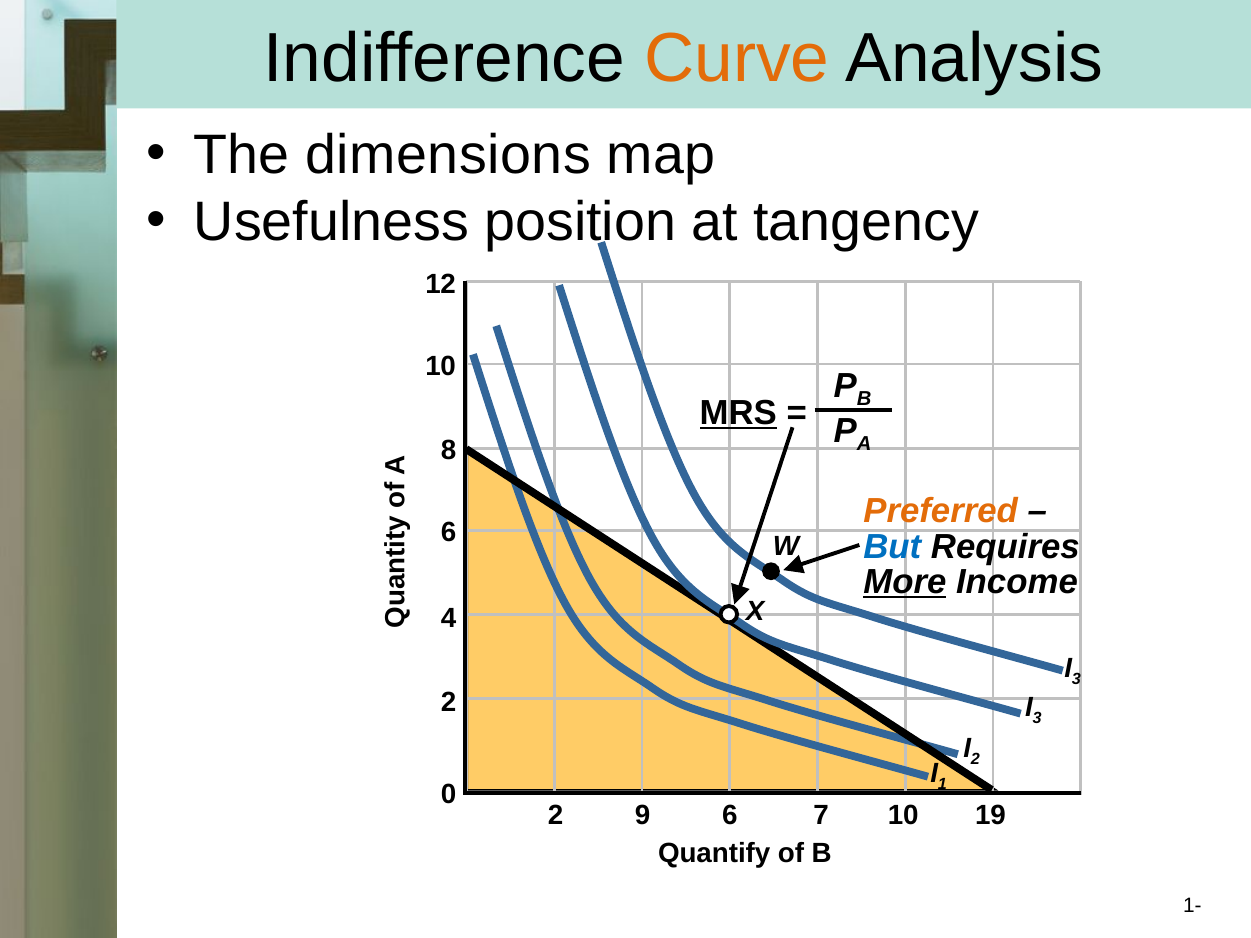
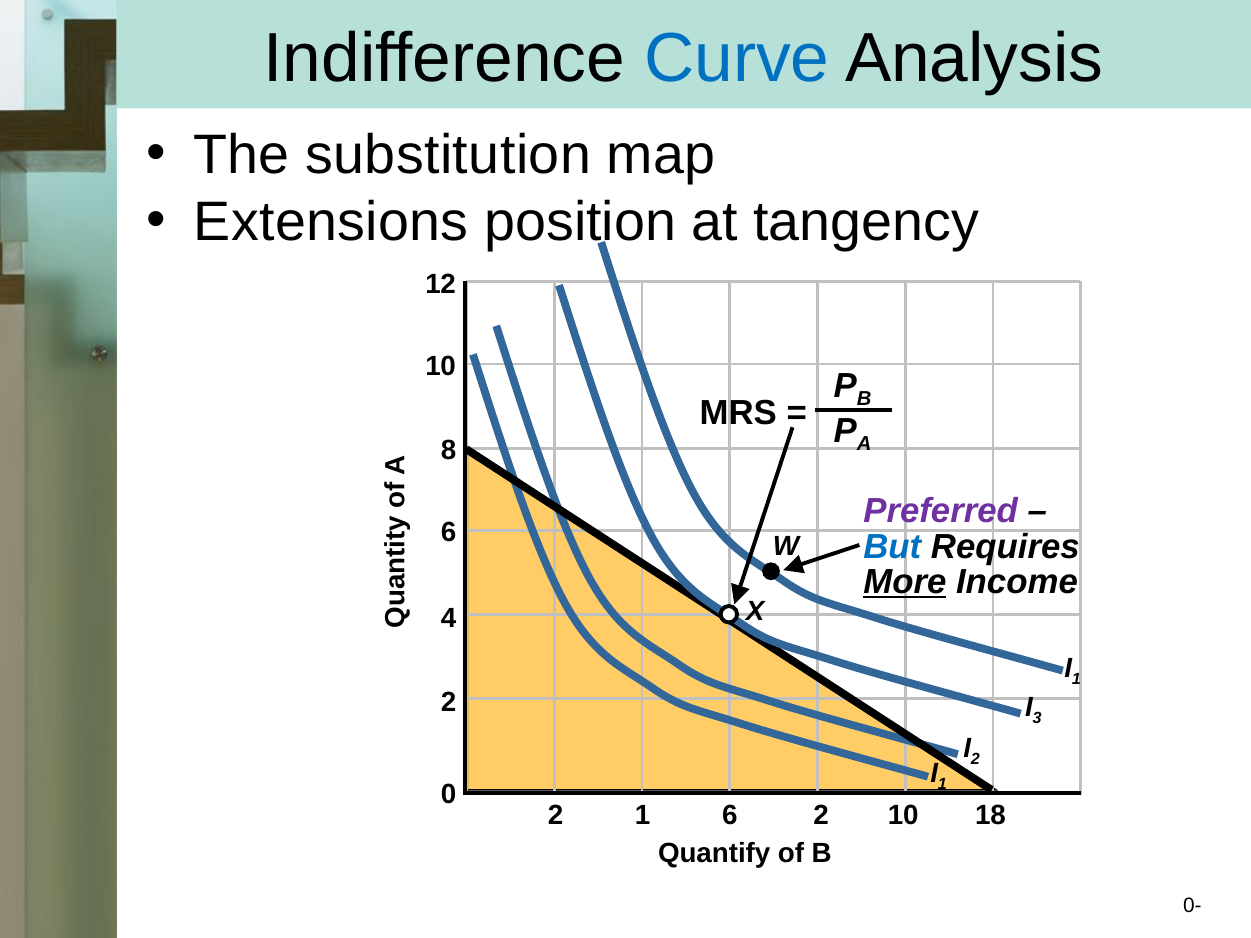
Curve colour: orange -> blue (737, 59)
dimensions: dimensions -> substitution (448, 155)
Usefulness: Usefulness -> Extensions (331, 222)
MRS underline: present -> none (738, 413)
Preferred colour: orange -> purple (941, 511)
3: 3 -> 1 (1076, 680)
2 9: 9 -> 1 (643, 816)
6 7: 7 -> 2 (821, 816)
19: 19 -> 18 (990, 816)
1-: 1- -> 0- (1192, 906)
